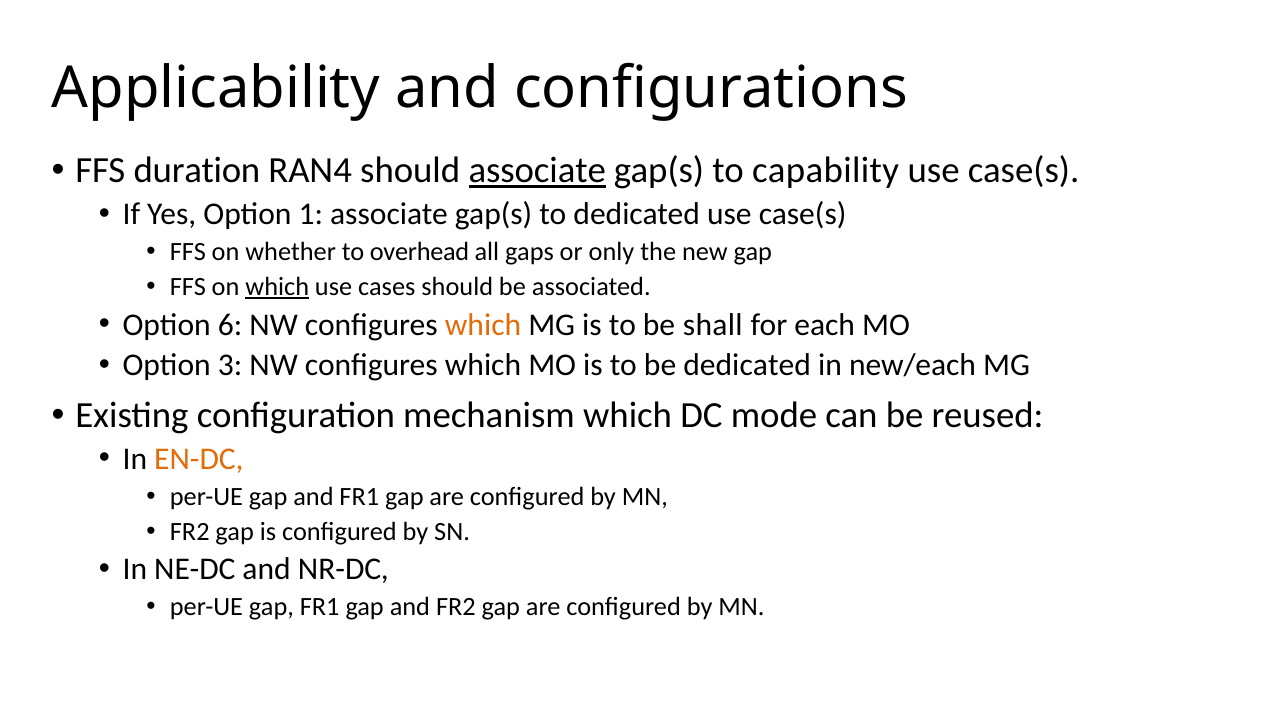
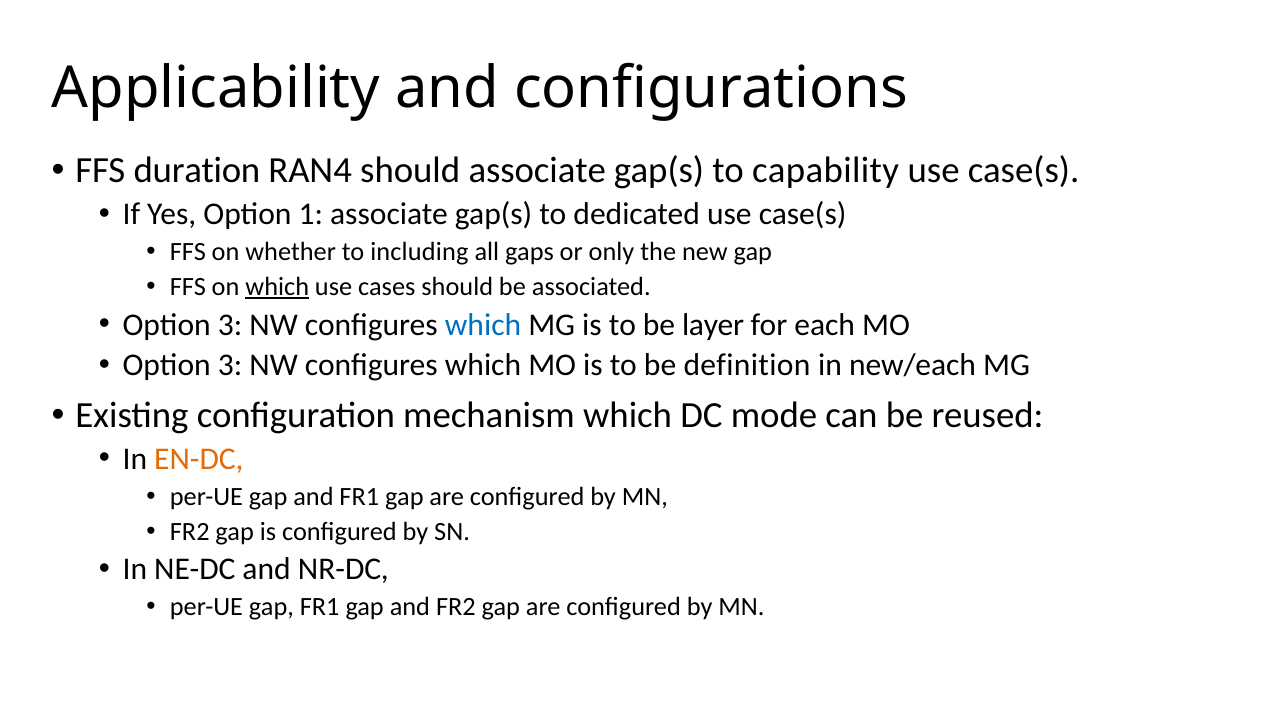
associate underline: present -> none (537, 171)
overhead: overhead -> including (419, 252)
6: 6 -> 3 (230, 325)
which colour: orange -> blue (483, 325)
shall: shall -> layer (713, 325)
be dedicated: dedicated -> definition (747, 365)
